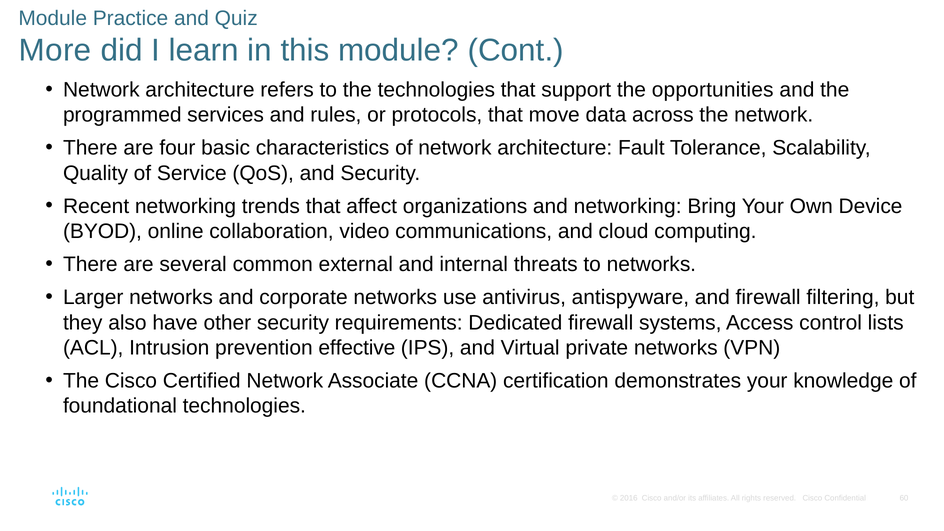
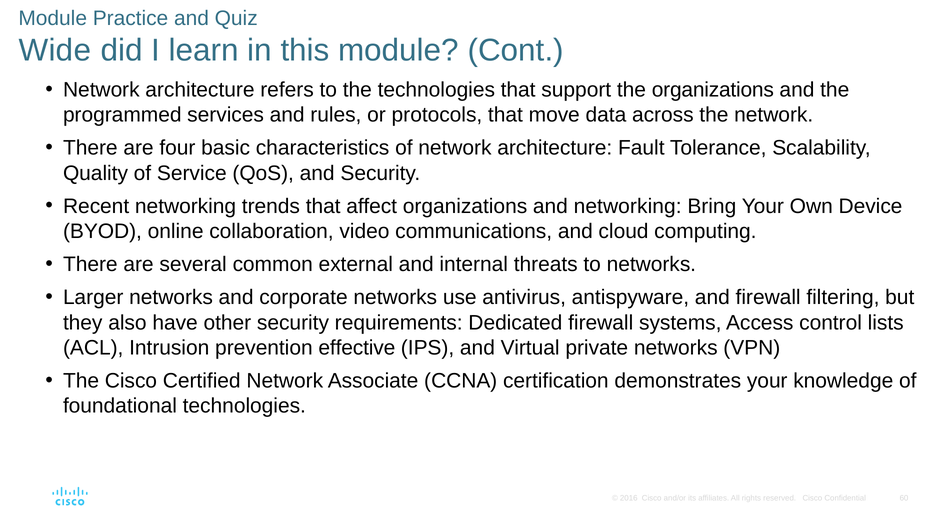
More: More -> Wide (55, 50)
the opportunities: opportunities -> organizations (713, 90)
